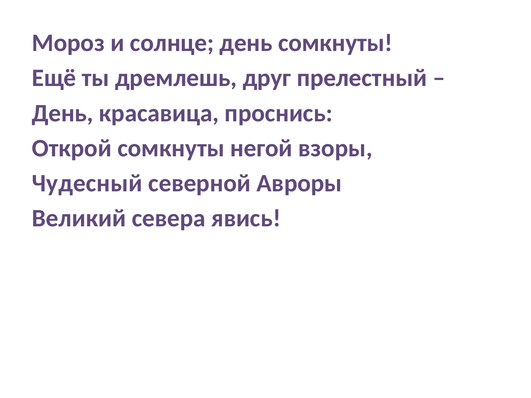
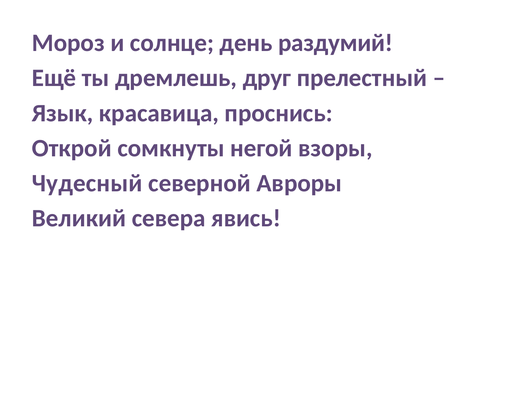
день сомкнуты: сомкнуты -> раздумий (335, 43)
День: День -> Язык (63, 113)
